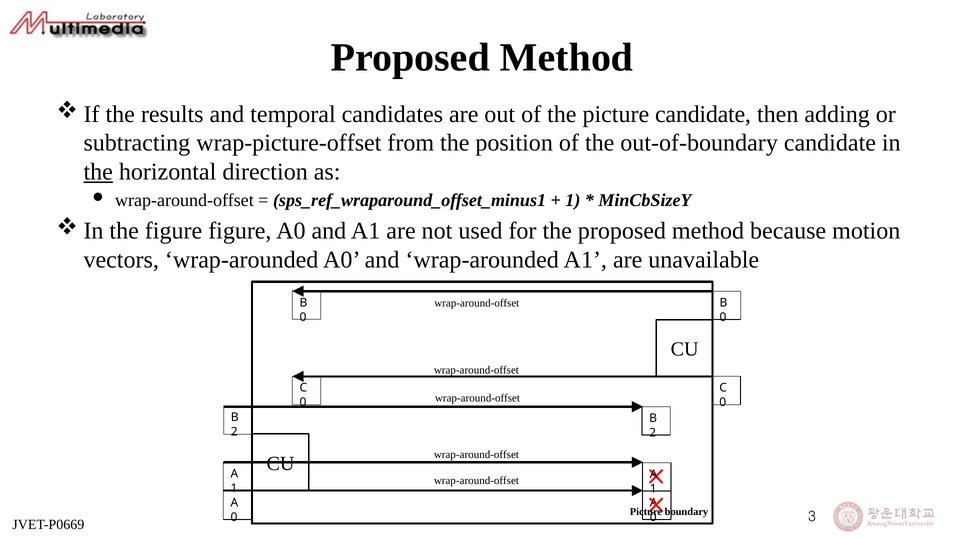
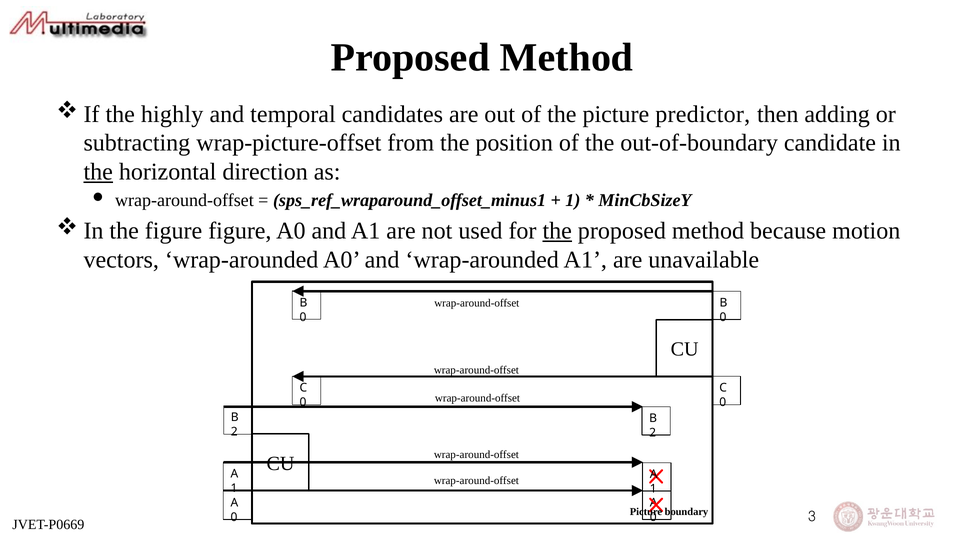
results: results -> highly (172, 114)
picture candidate: candidate -> predictor (703, 114)
the underline: none -> present (557, 231)
